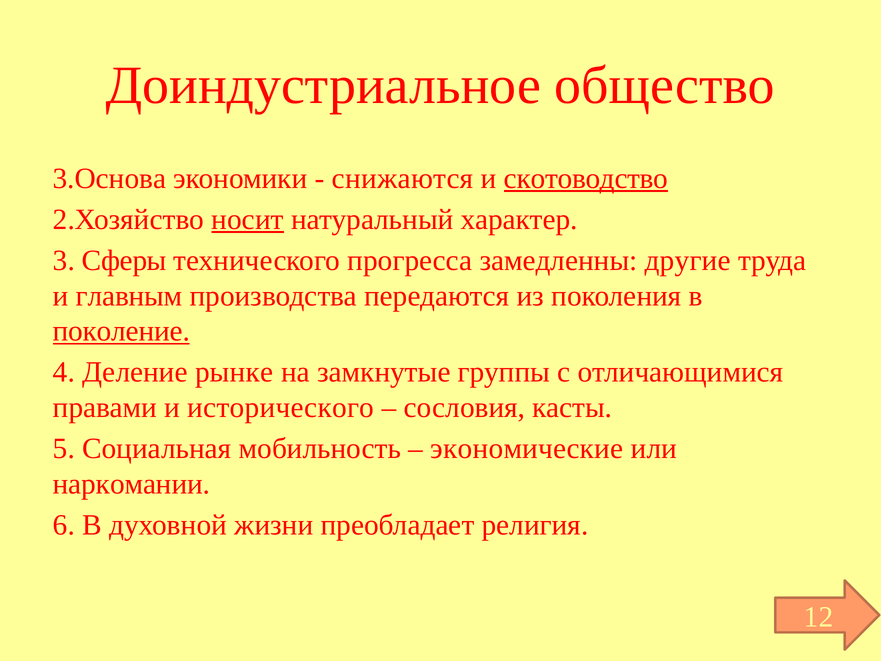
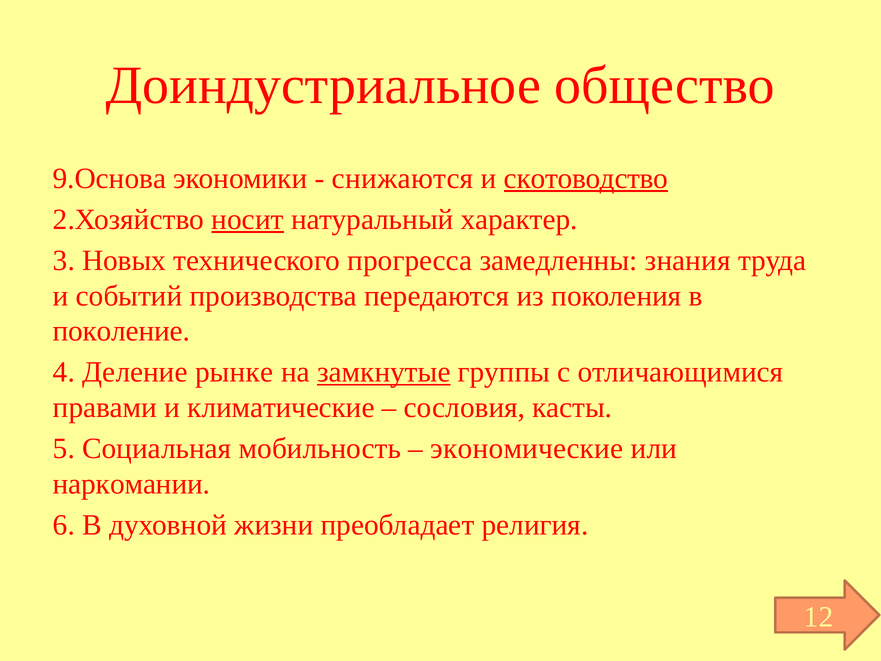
3.Основа: 3.Основа -> 9.Основа (109, 178)
Сферы: Сферы -> Новых (124, 260)
другие: другие -> знания (688, 260)
главным: главным -> событий (129, 296)
поколение underline: present -> none (121, 331)
замкнутые underline: none -> present (384, 372)
исторического: исторического -> климатические (281, 407)
